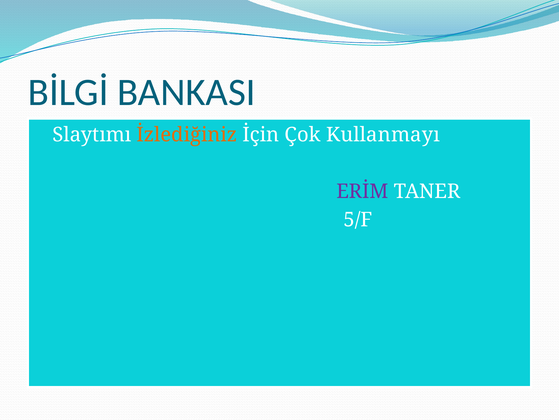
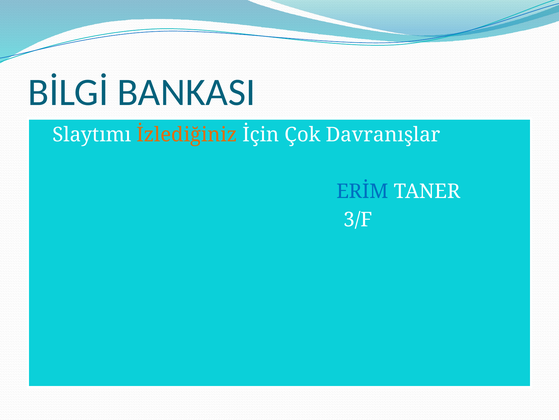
Kullanmayı: Kullanmayı -> Davranışlar (383, 135)
ERİM colour: purple -> blue (362, 191)
5/F: 5/F -> 3/F (358, 219)
